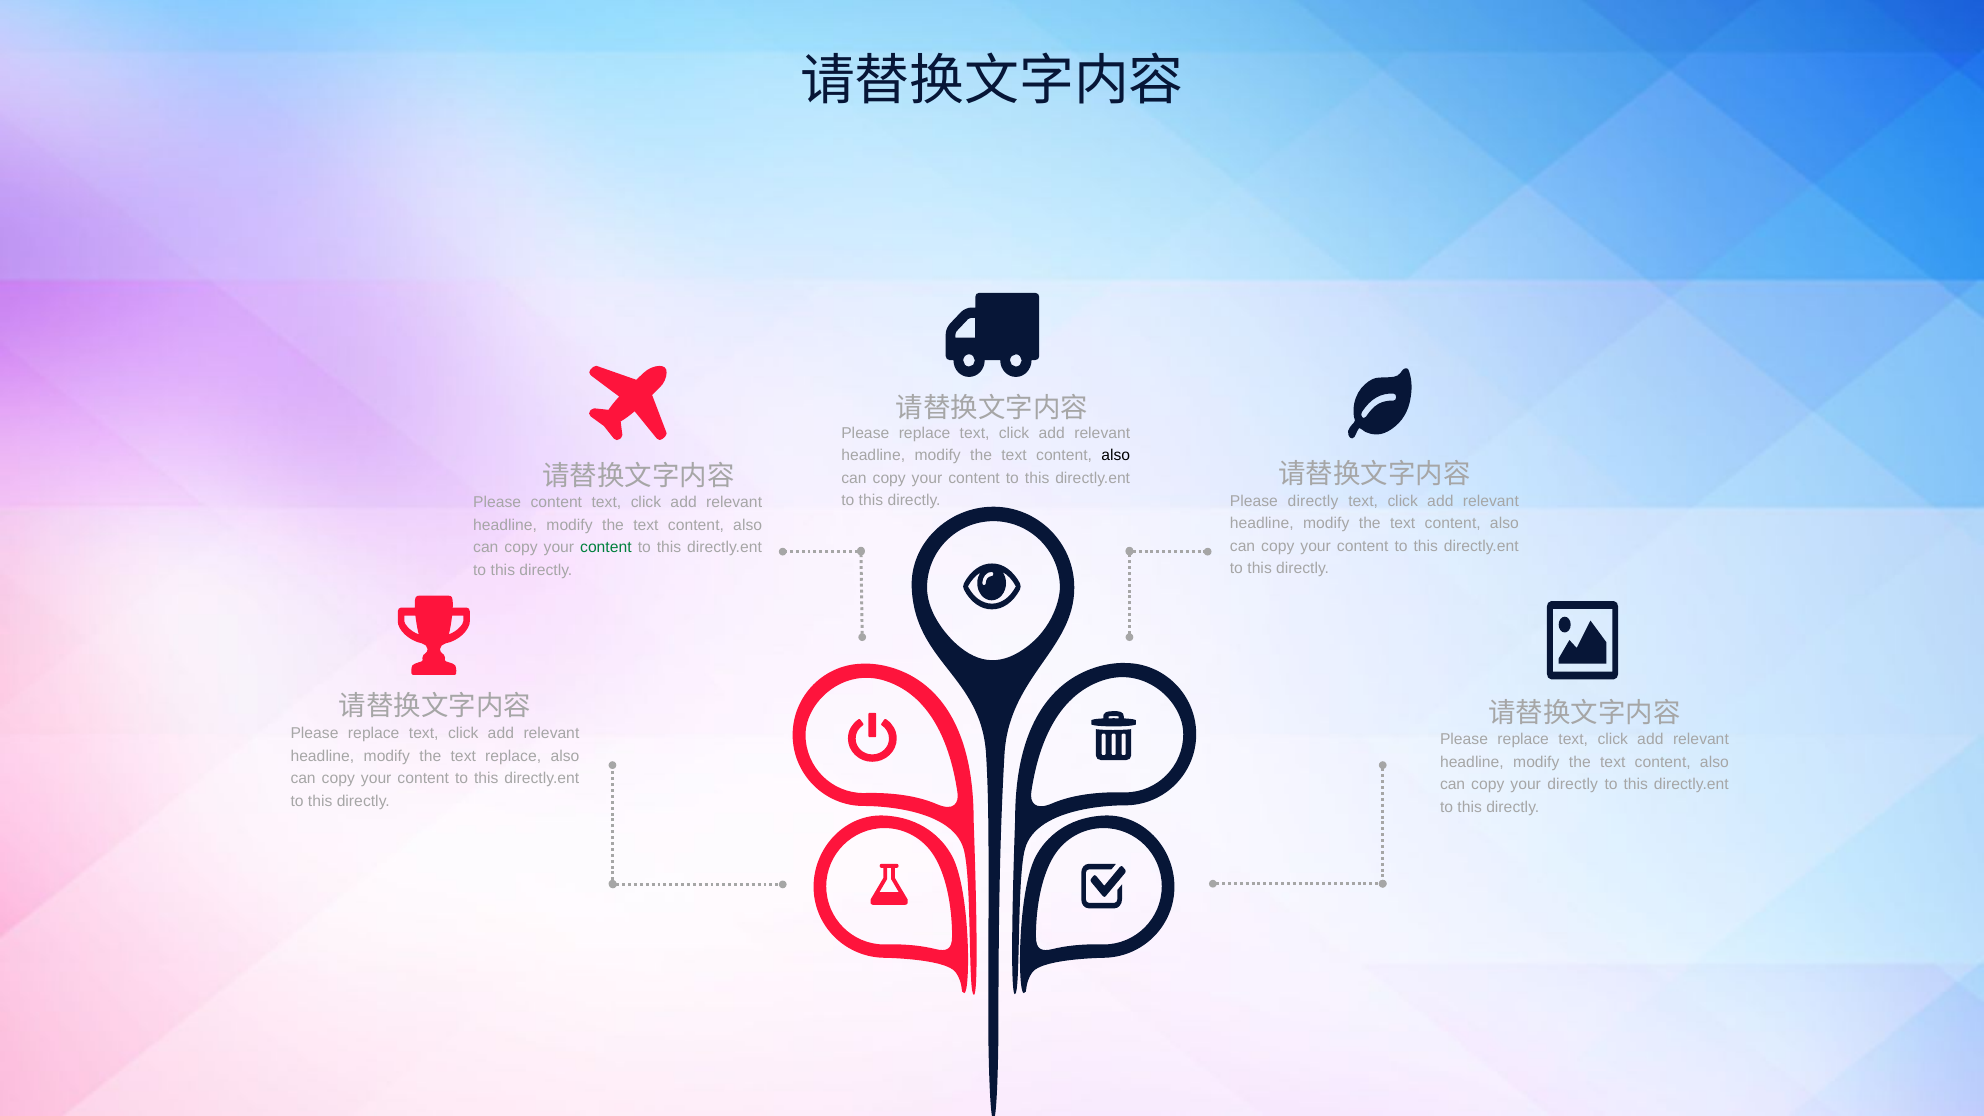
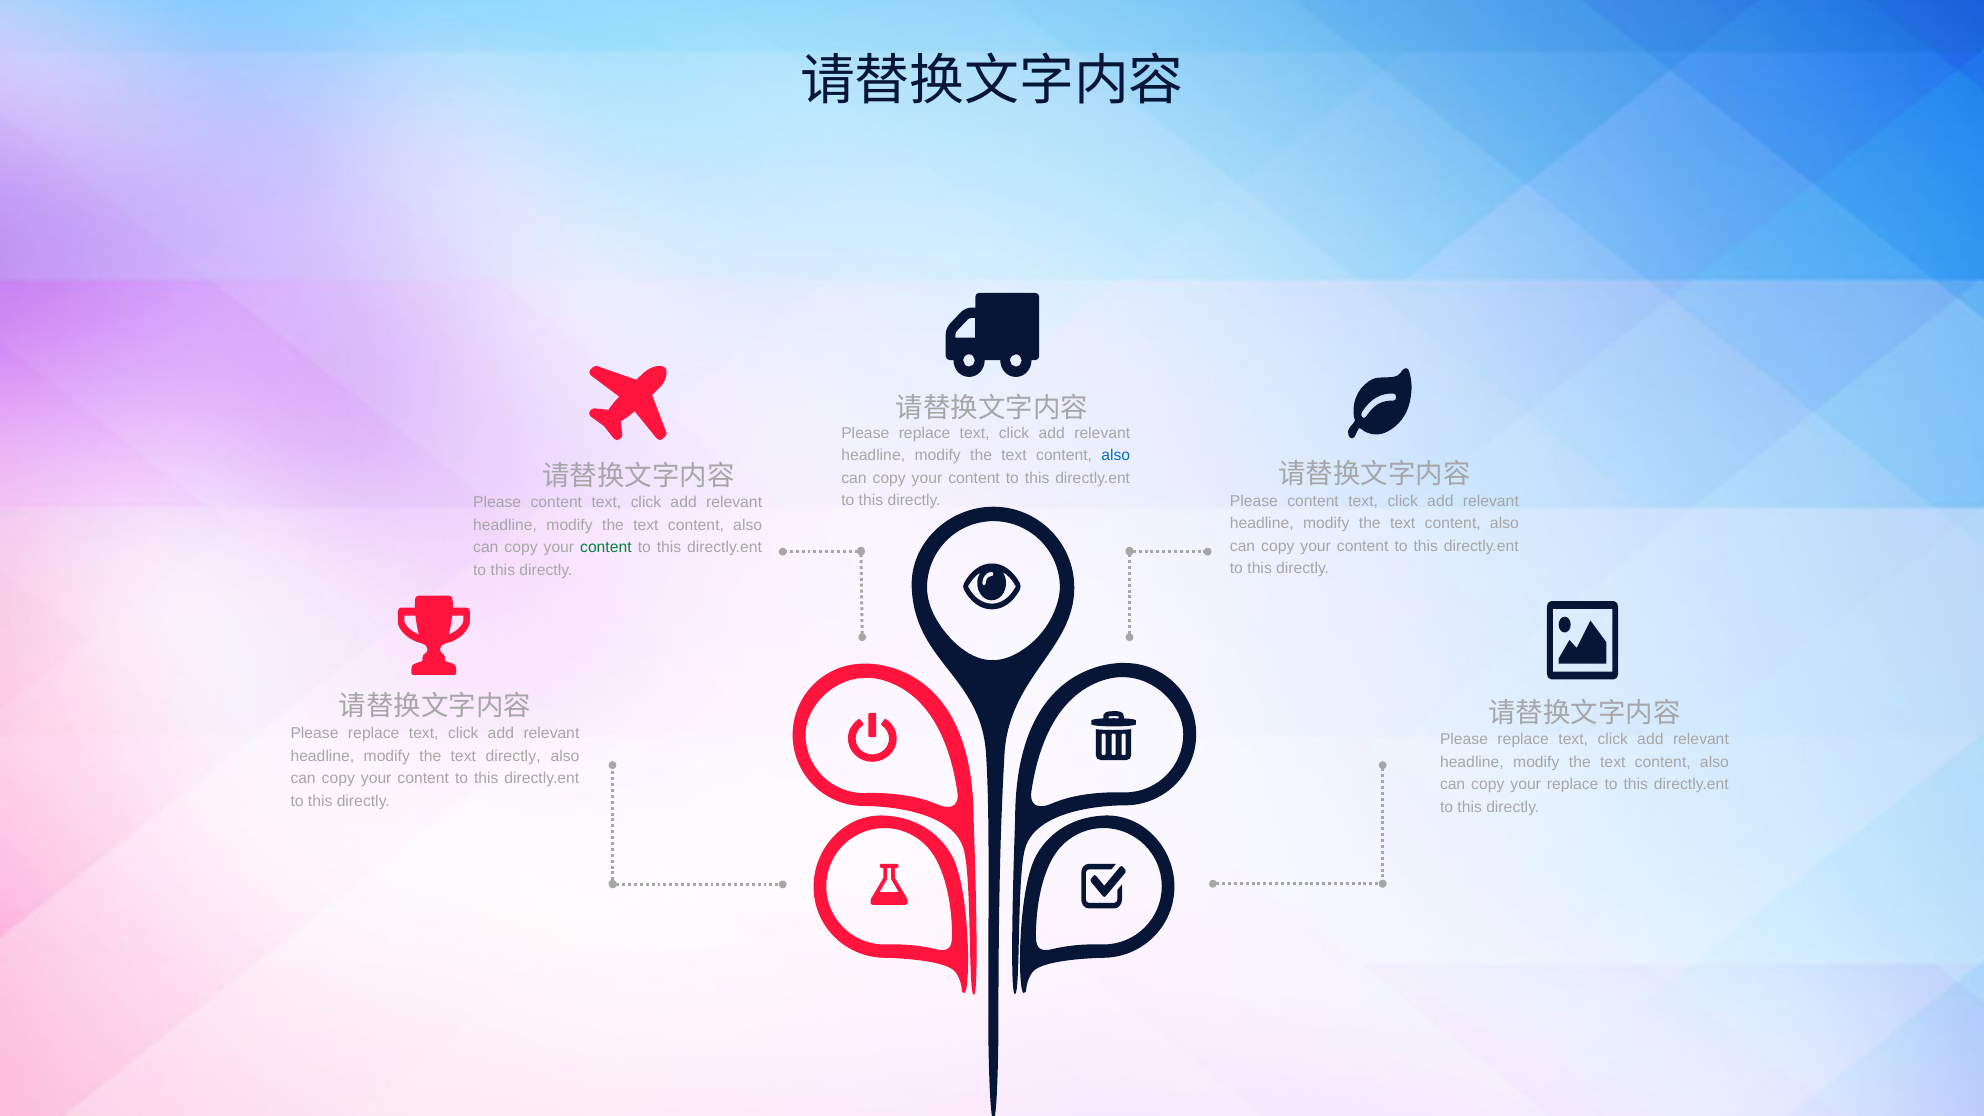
also colour: black -> blue (1116, 456)
directly: directly -> content (1313, 501)
text replace: replace -> directly (513, 756)
your directly: directly -> replace (1573, 785)
